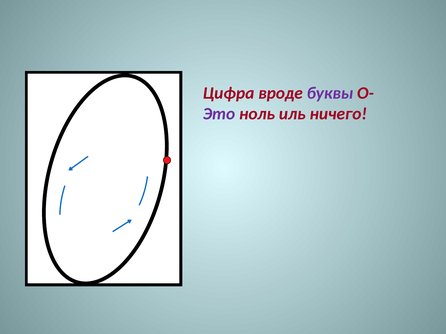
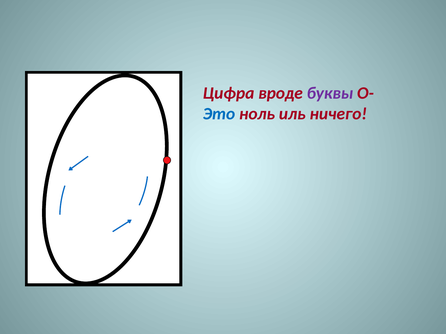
Это colour: purple -> blue (219, 114)
